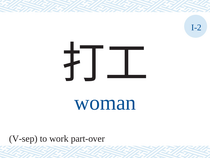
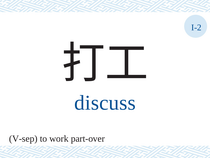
woman: woman -> discuss (105, 102)
